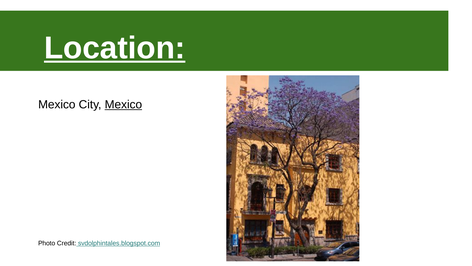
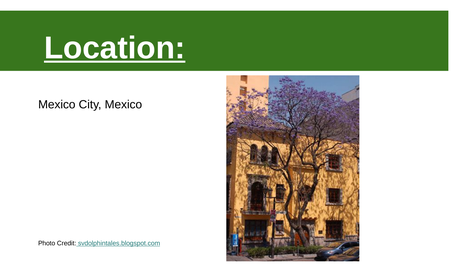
Mexico underline: present -> none (123, 104)
